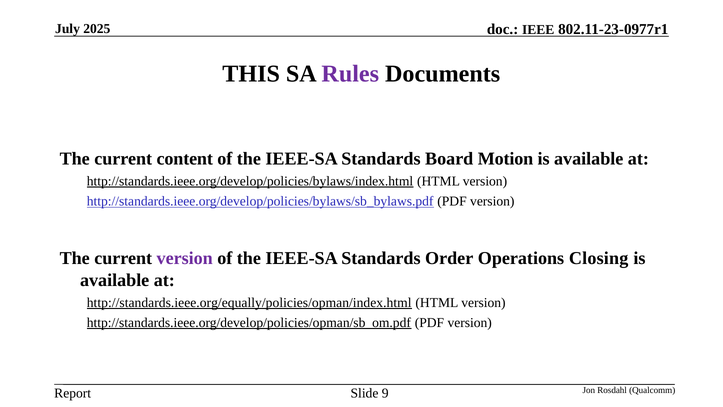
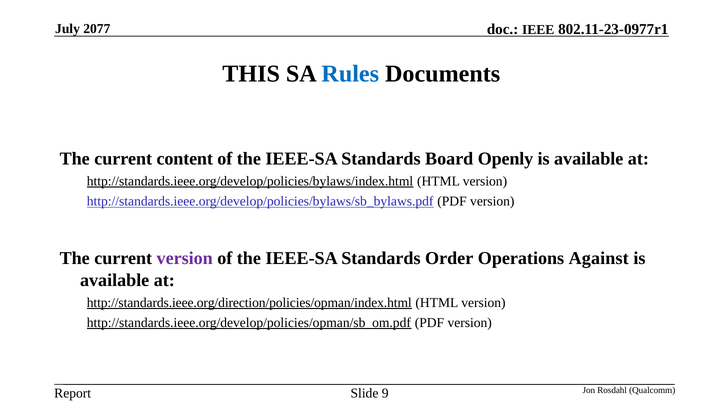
2025: 2025 -> 2077 (97, 29)
Rules colour: purple -> blue (350, 74)
Motion: Motion -> Openly (506, 159)
Closing: Closing -> Against (599, 258)
http://standards.ieee.org/equally/policies/opman/index.html: http://standards.ieee.org/equally/policies/opman/index.html -> http://standards.ieee.org/direction/policies/opman/index.html (249, 302)
